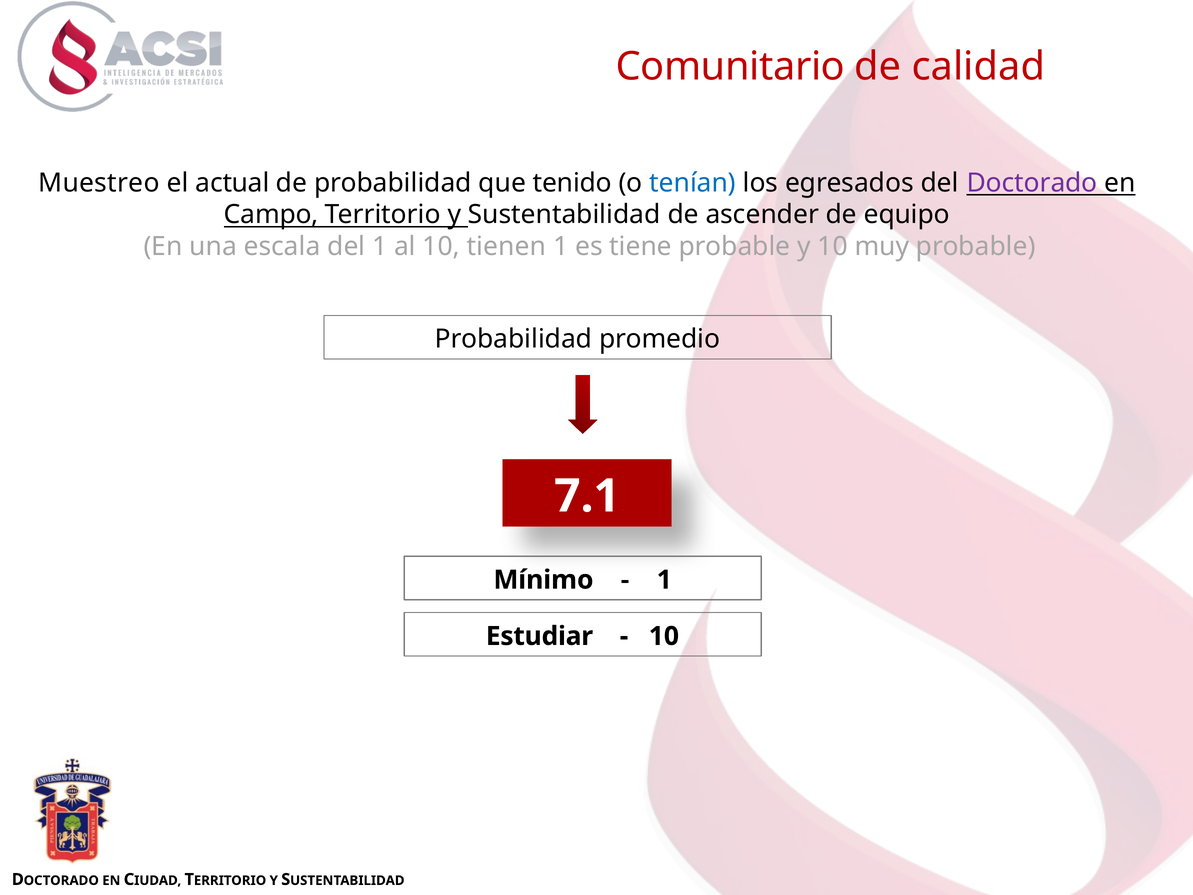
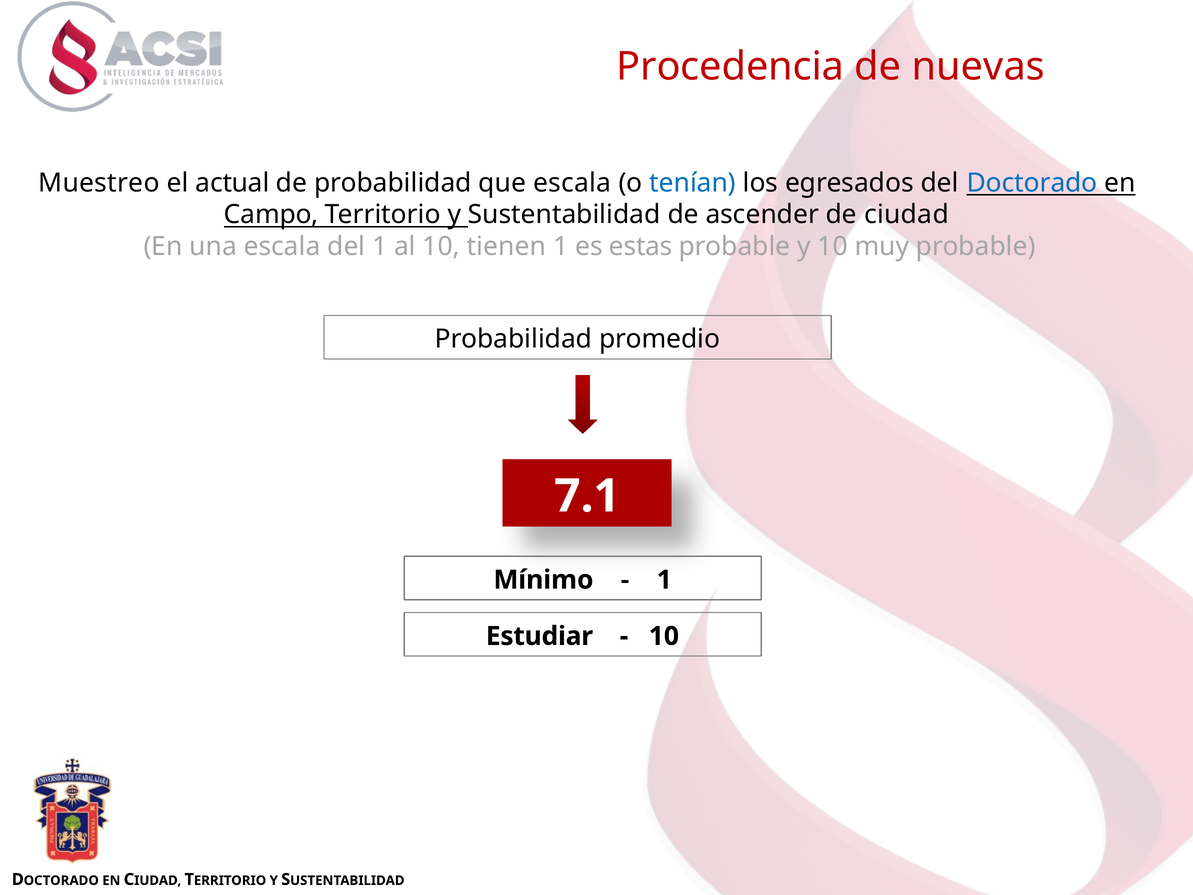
Comunitario: Comunitario -> Procedencia (730, 66)
calidad: calidad -> nuevas (978, 66)
que tenido: tenido -> escala (572, 183)
Doctorado colour: purple -> blue (1032, 183)
de equipo: equipo -> ciudad (907, 215)
tiene: tiene -> estas (641, 246)
